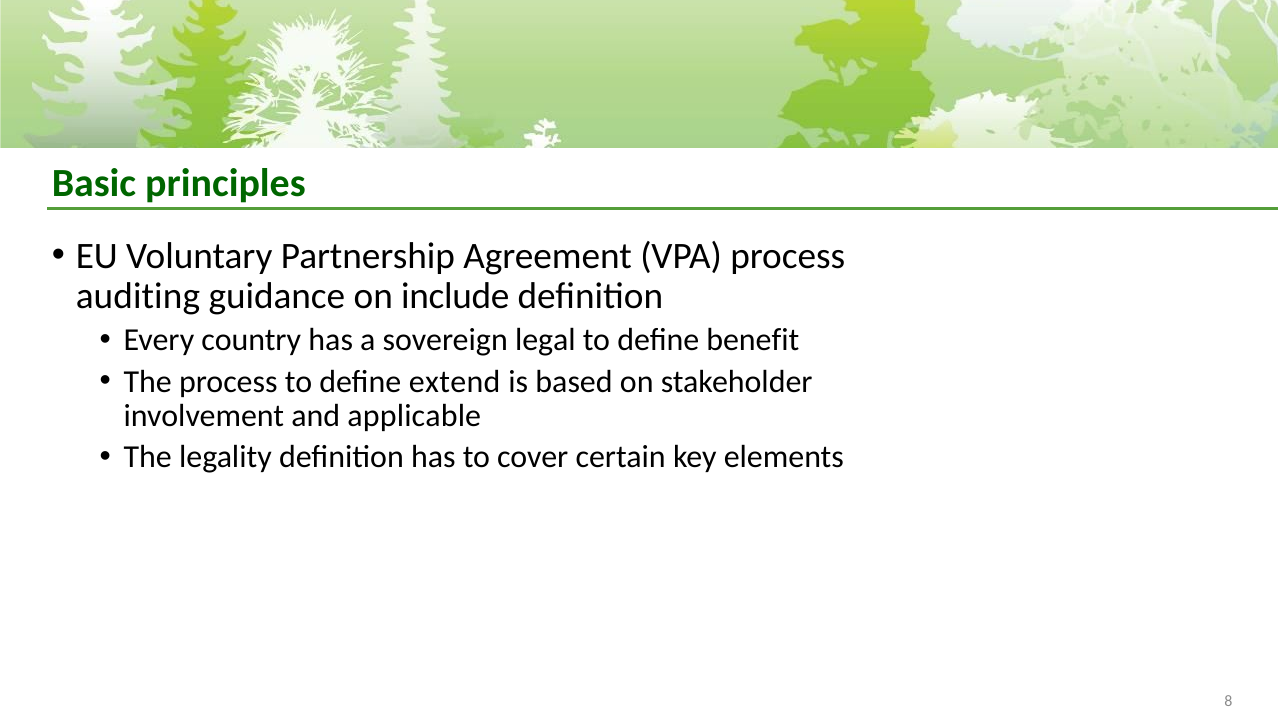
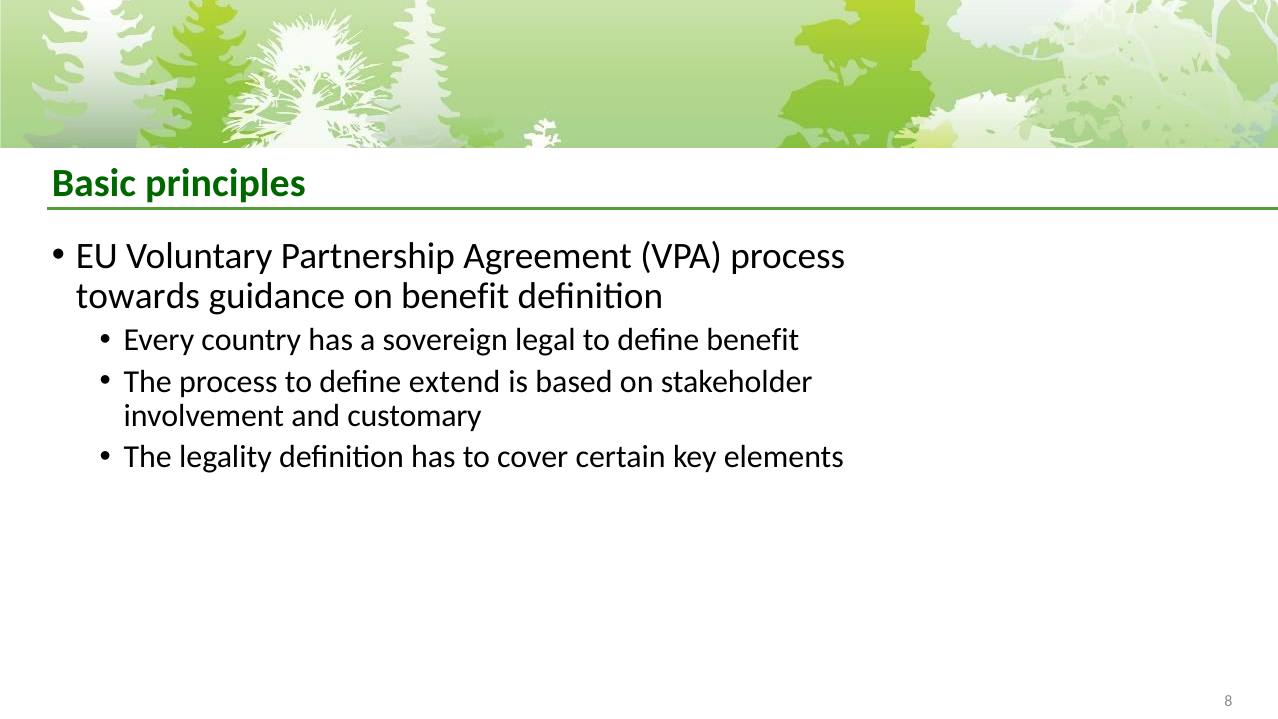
auditing: auditing -> towards (138, 296)
on include: include -> benefit (455, 296)
applicable: applicable -> customary (415, 416)
